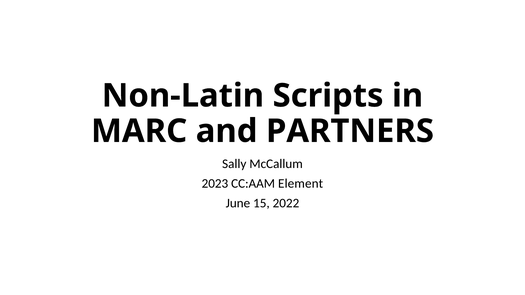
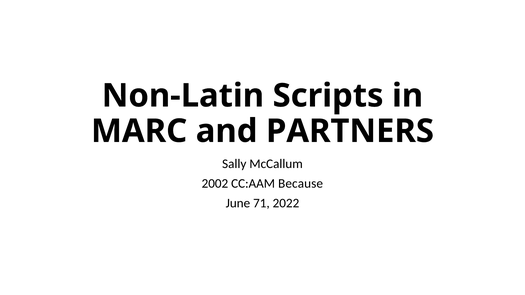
2023: 2023 -> 2002 (215, 184)
Element: Element -> Because (301, 184)
15: 15 -> 71 (261, 203)
